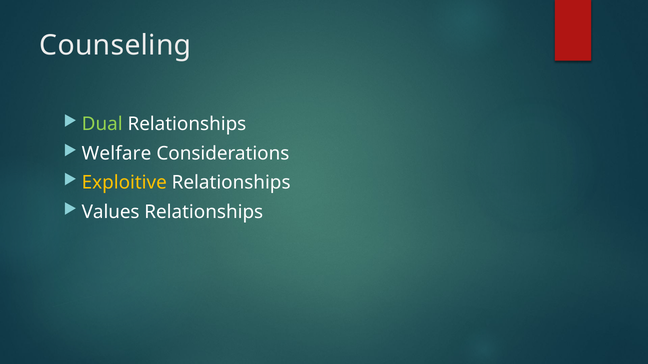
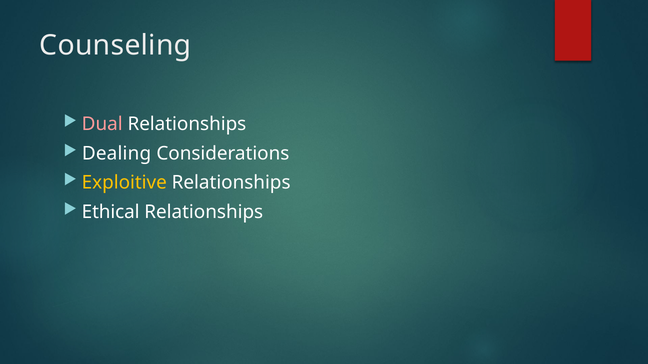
Dual colour: light green -> pink (102, 124)
Welfare: Welfare -> Dealing (117, 154)
Values: Values -> Ethical (111, 212)
